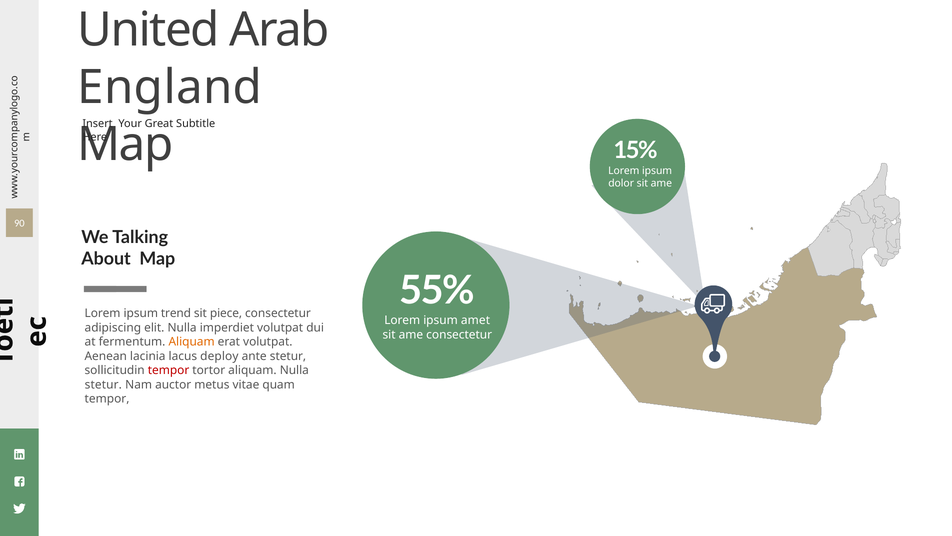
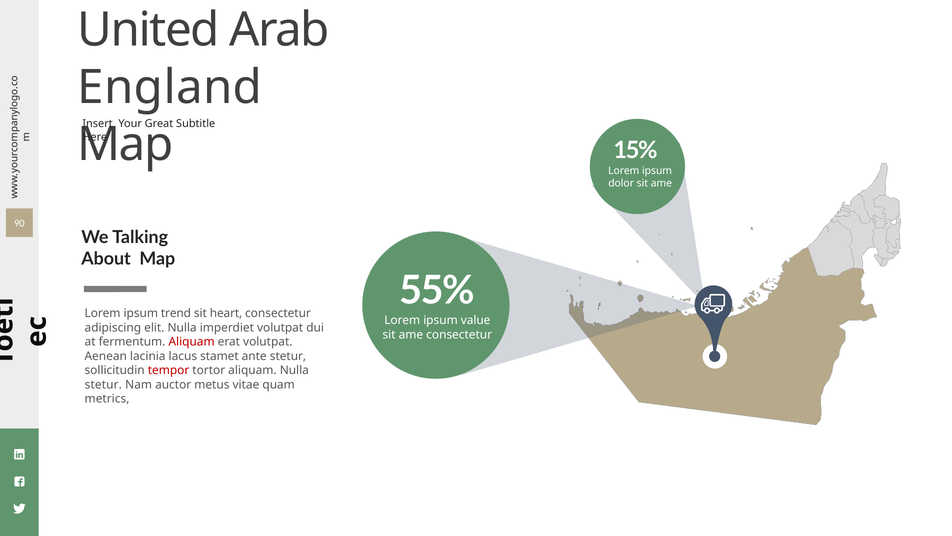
piece: piece -> heart (226, 313)
amet: amet -> value (476, 320)
Aliquam colour: orange -> red (192, 342)
deploy: deploy -> stamet (219, 356)
tempor: tempor -> metrics (107, 399)
